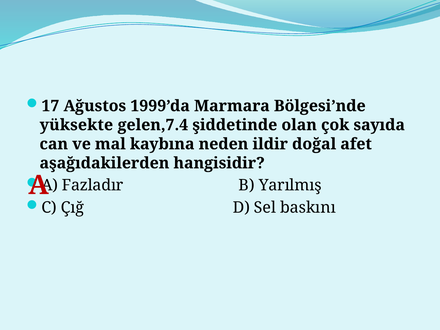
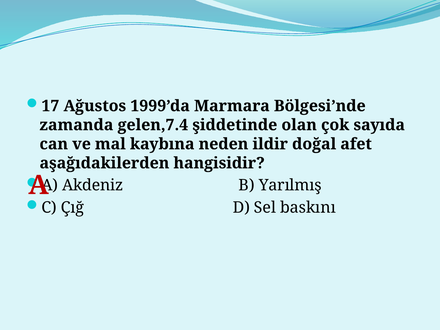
yüksekte: yüksekte -> zamanda (76, 125)
Fazladır: Fazladır -> Akdeniz (93, 185)
